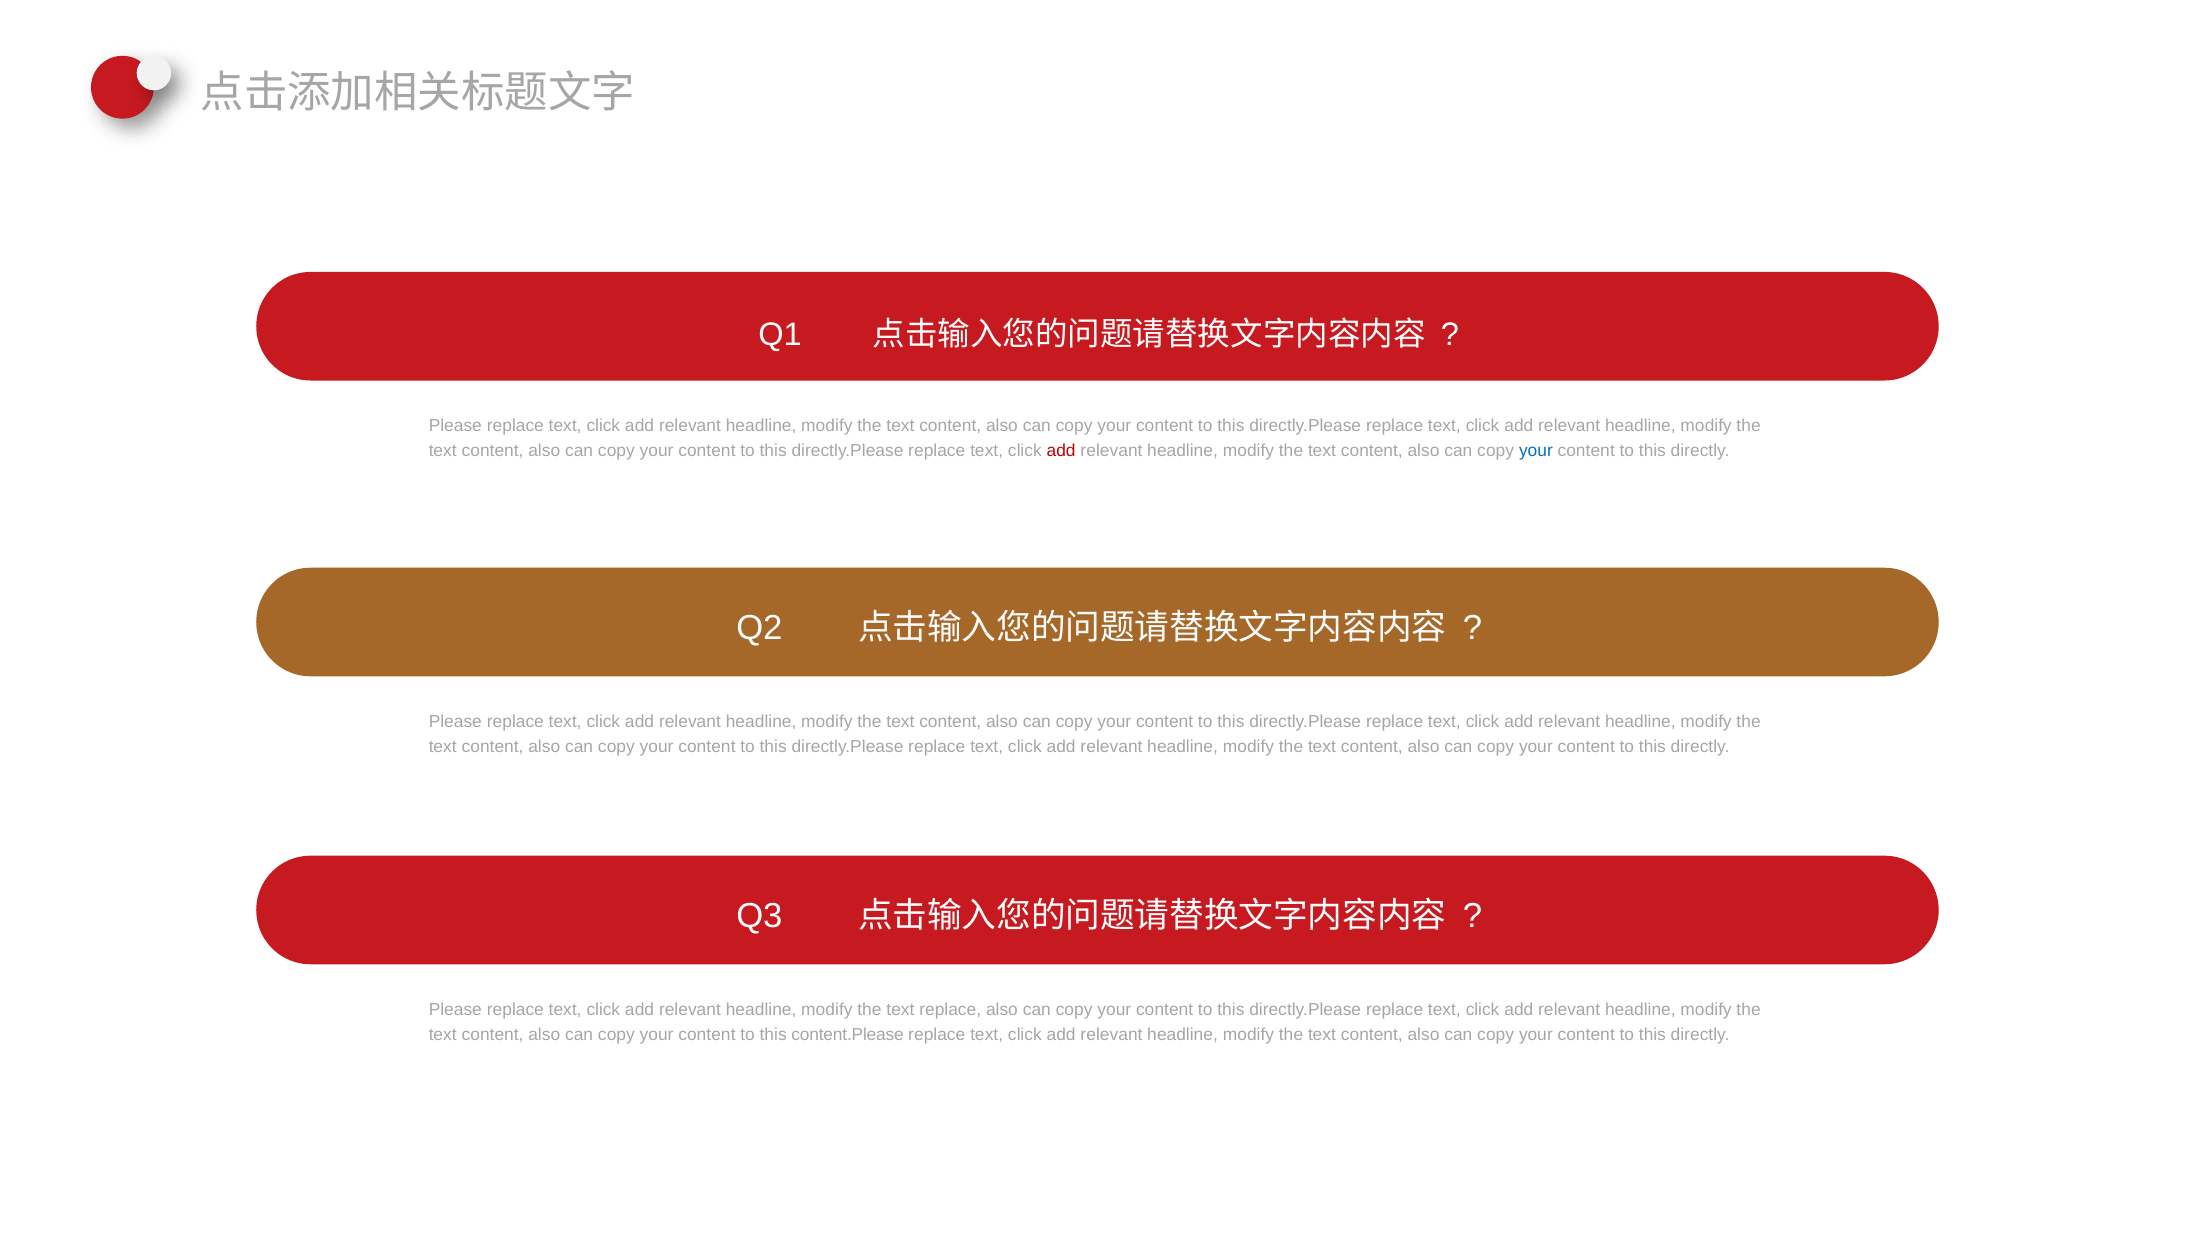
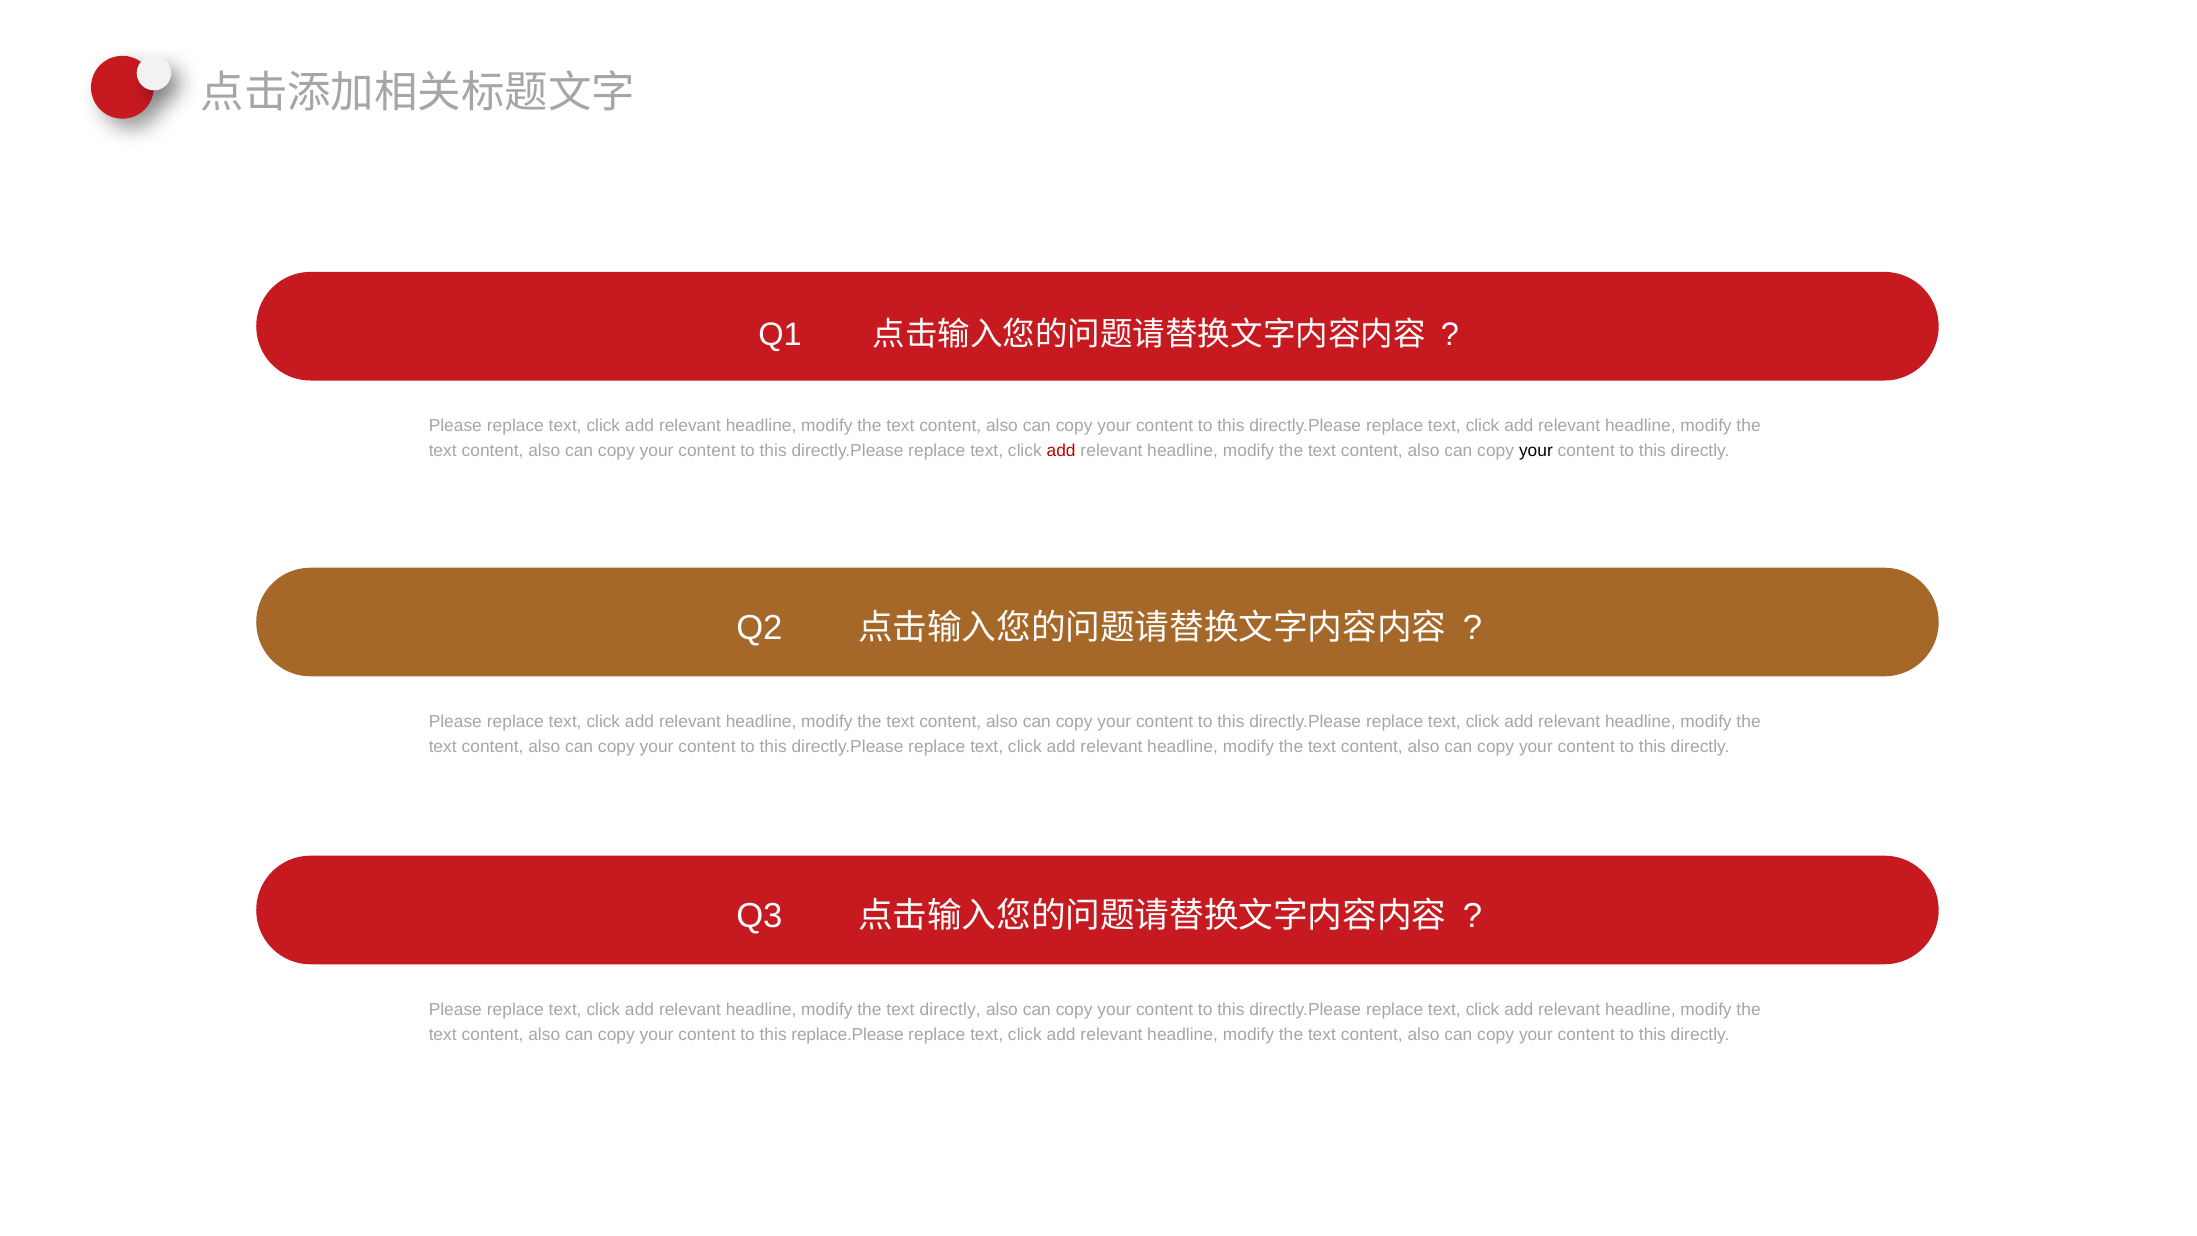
your colour: blue -> black (1536, 450)
text replace: replace -> directly (950, 1009)
content.Please: content.Please -> replace.Please (848, 1034)
